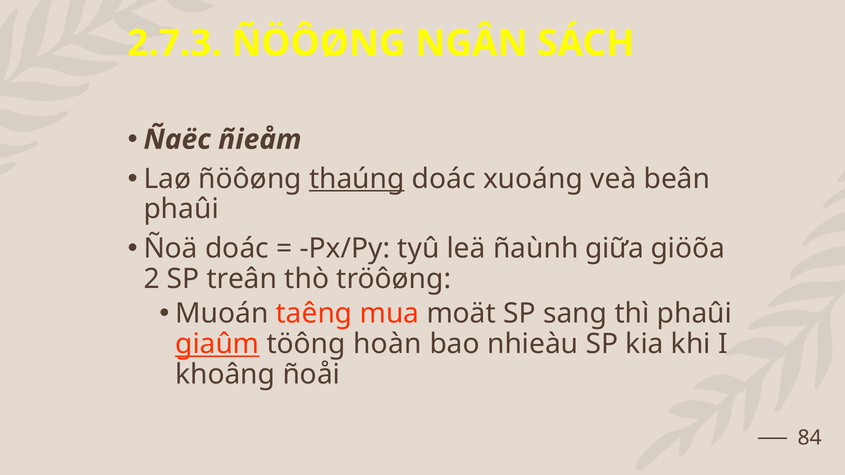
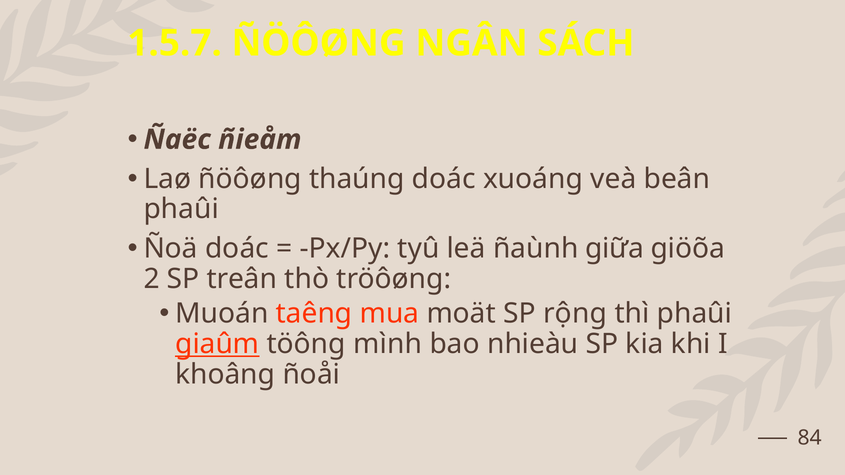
2.7.3: 2.7.3 -> 1.5.7 (175, 43)
thaúng underline: present -> none (357, 179)
sang: sang -> rộng (575, 314)
hoàn: hoàn -> mình (388, 344)
